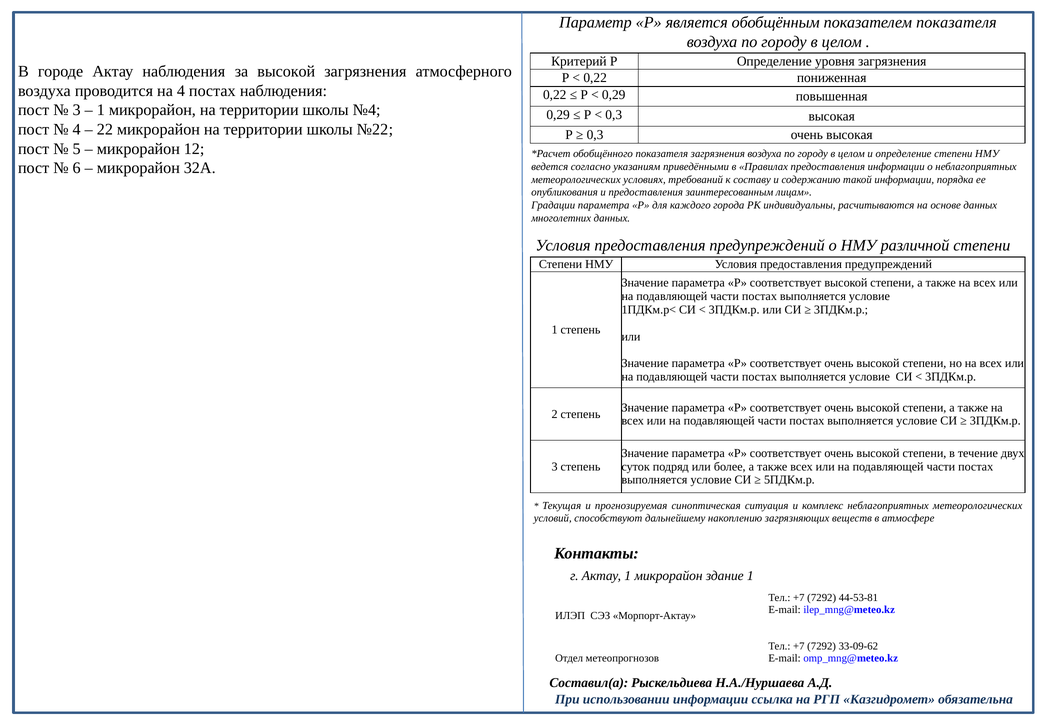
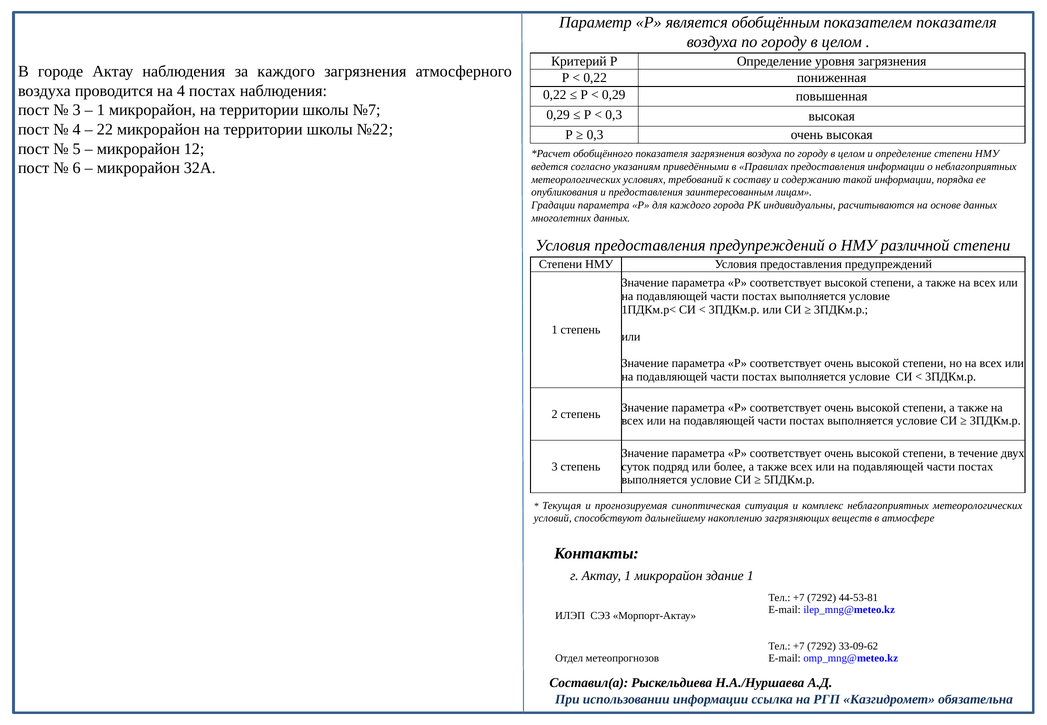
за высокой: высокой -> каждого (286, 71)
№4: №4 -> №7 (367, 110)
